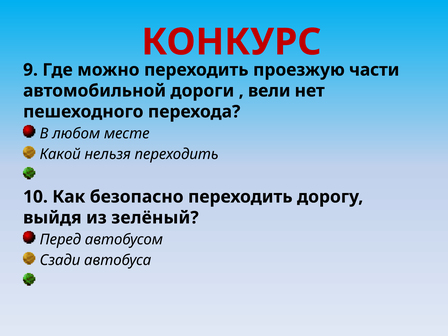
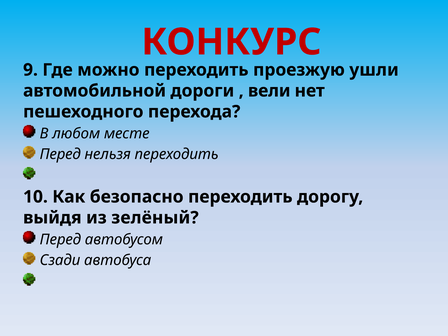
части: части -> ушли (374, 70)
Какой: Какой -> Перед (60, 154)
